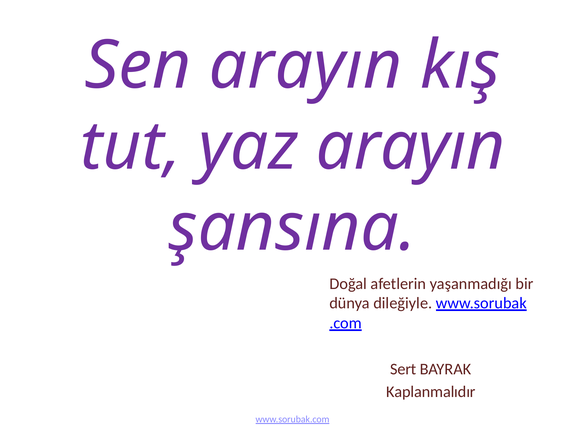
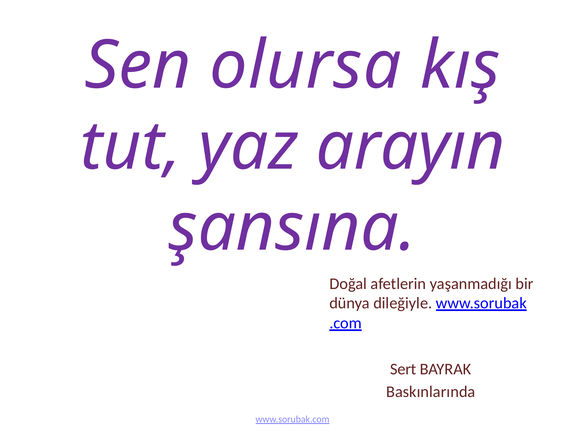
Sen arayın: arayın -> olursa (305, 66)
Kaplanmalıdır: Kaplanmalıdır -> Baskınlarında (431, 392)
